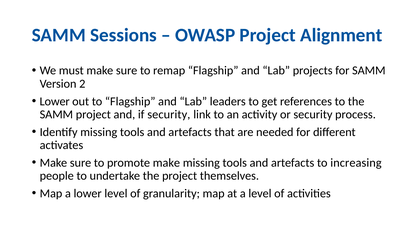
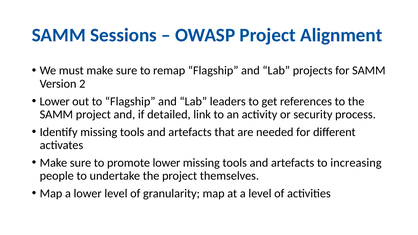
if security: security -> detailed (169, 115)
promote make: make -> lower (166, 163)
